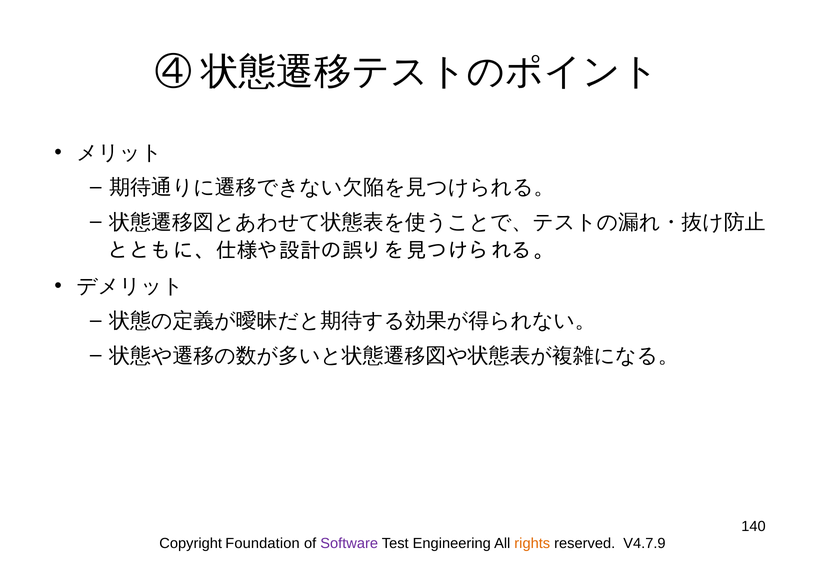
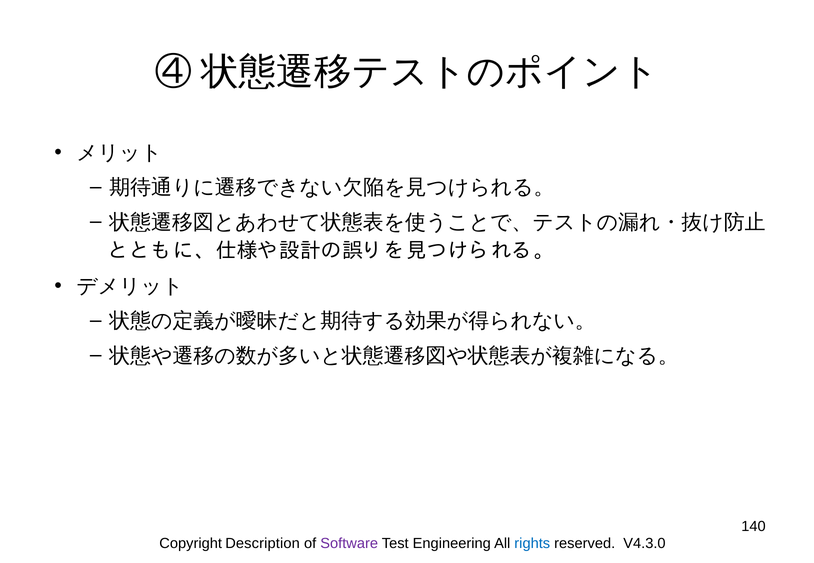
Foundation: Foundation -> Description (263, 544)
rights colour: orange -> blue (532, 544)
V4.7.9: V4.7.9 -> V4.3.0 (644, 544)
